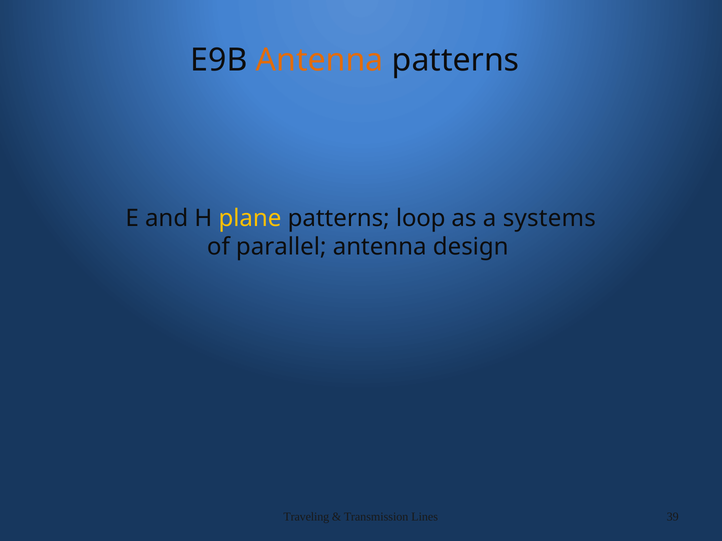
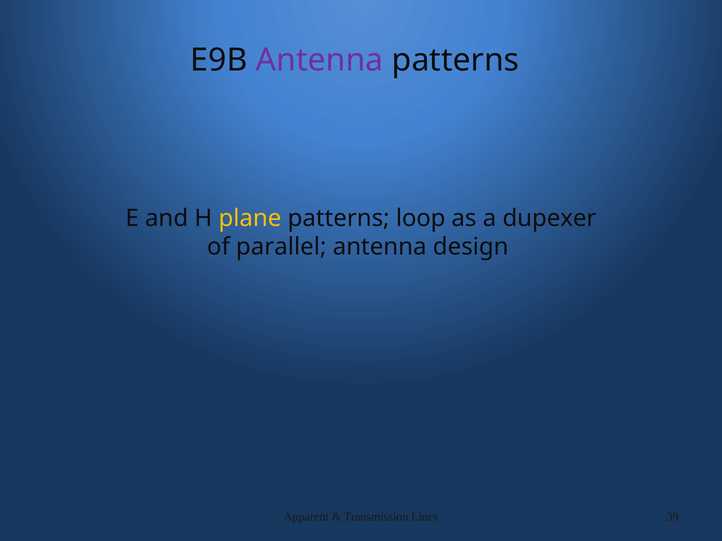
Antenna colour: orange -> purple (320, 60)
systems: systems -> dupexer (549, 218)
Traveling: Traveling -> Apparent (306, 517)
